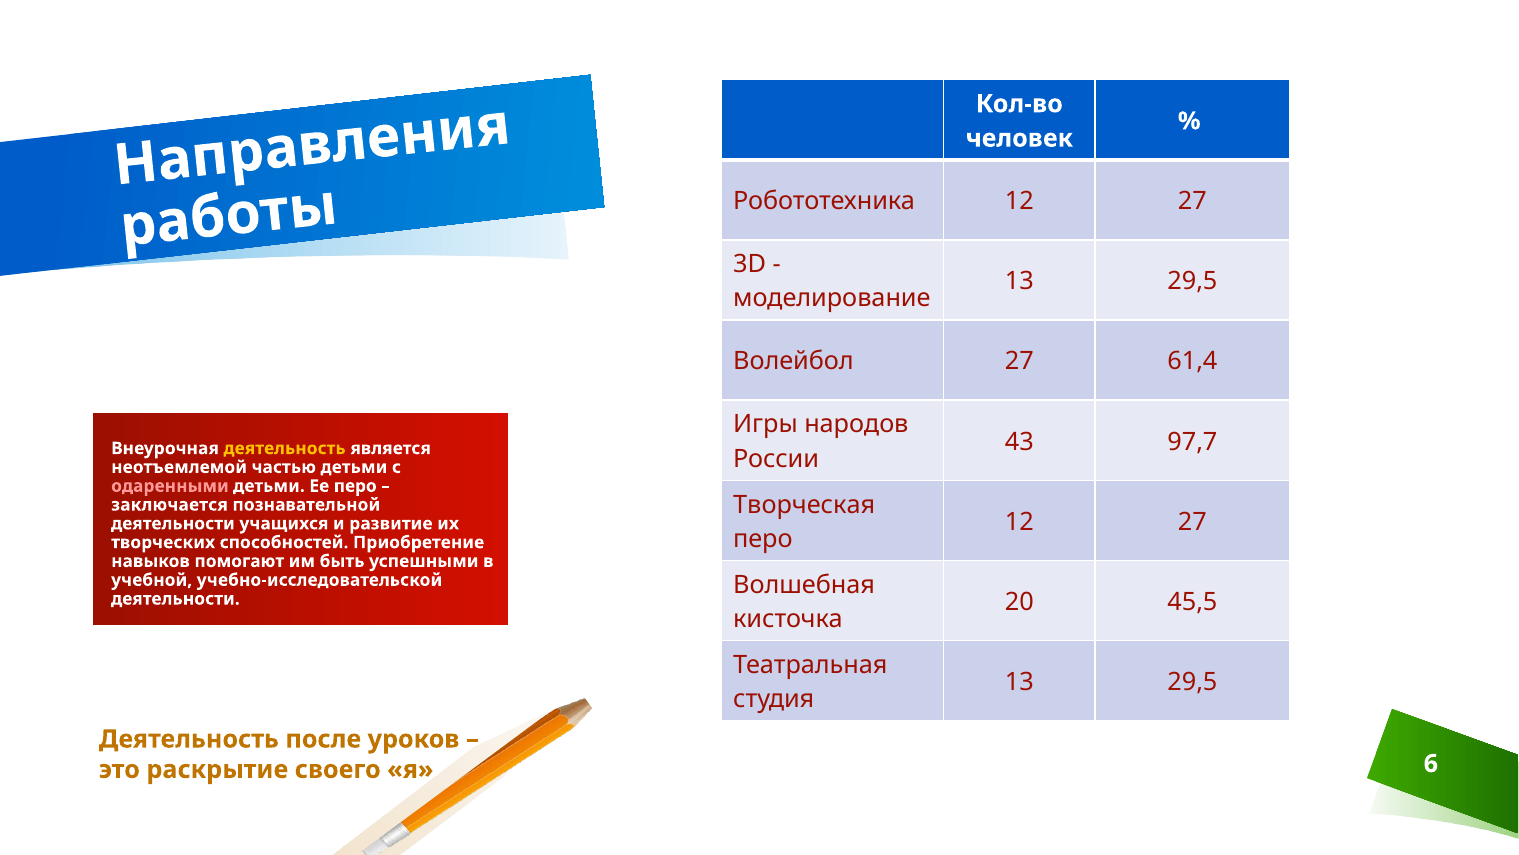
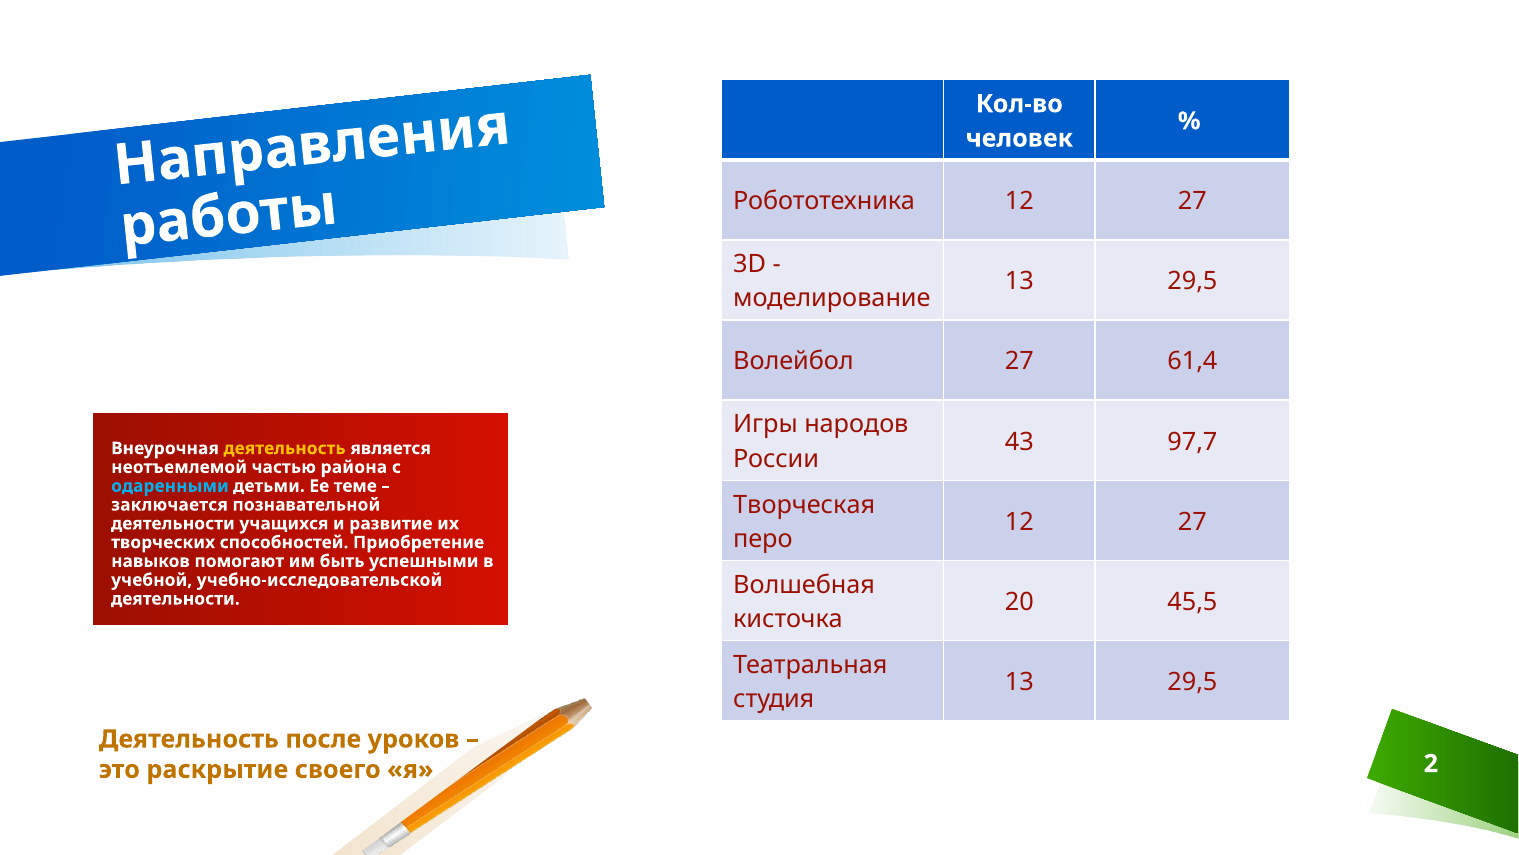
частью детьми: детьми -> района (354, 467)
одаренными colour: pink -> light blue (170, 486)
Ее перо: перо -> теме (355, 486)
6: 6 -> 2 (1431, 763)
